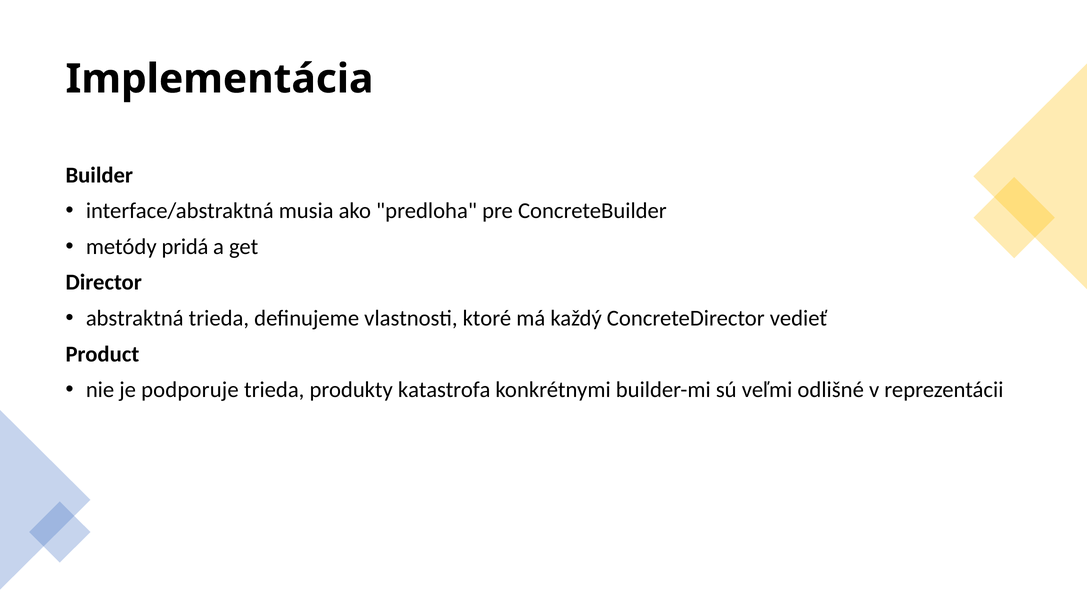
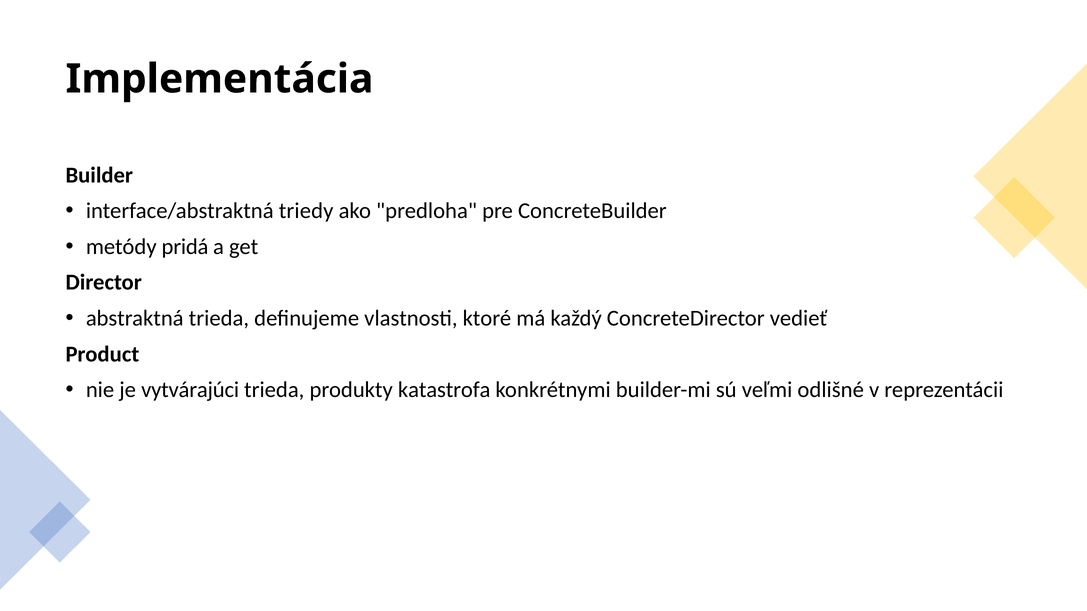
musia: musia -> triedy (306, 211)
podporuje: podporuje -> vytvárajúci (190, 390)
